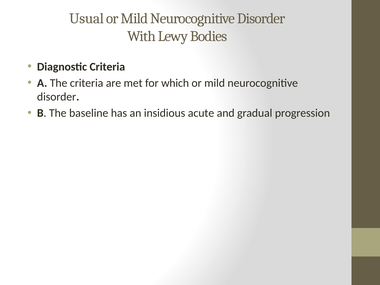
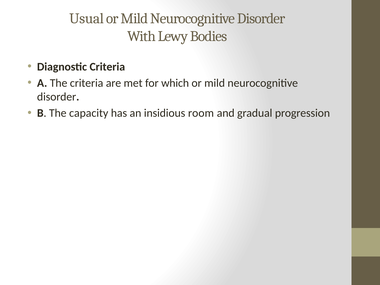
baseline: baseline -> capacity (89, 113)
acute: acute -> room (201, 113)
